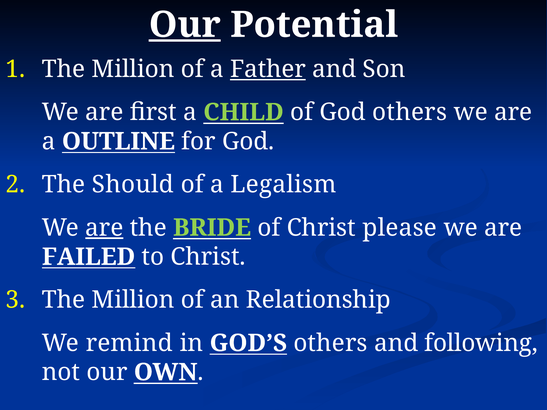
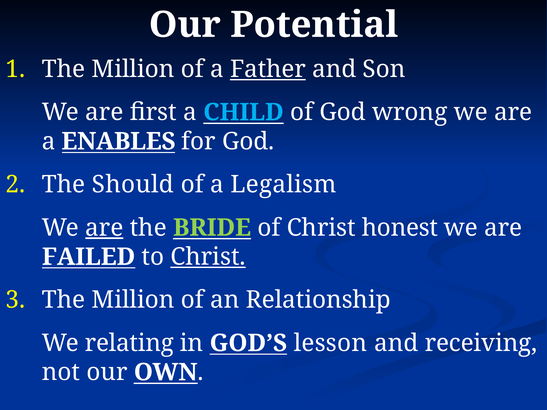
Our underline: present -> none (185, 25)
CHILD colour: light green -> light blue (244, 112)
God others: others -> wrong (410, 112)
OUTLINE: OUTLINE -> ENABLES (118, 141)
please: please -> honest (400, 228)
Christ underline: none -> present (208, 257)
remind: remind -> relating (129, 343)
GOD’S others: others -> lesson (330, 343)
following: following -> receiving (481, 343)
